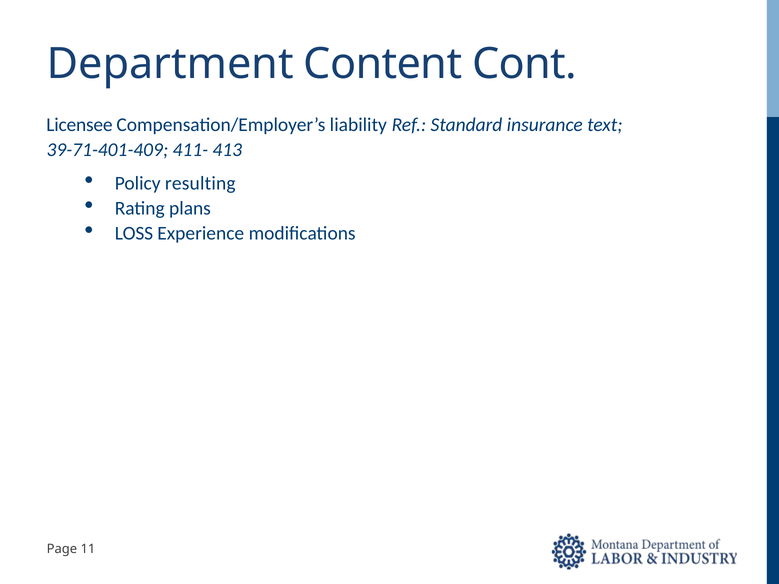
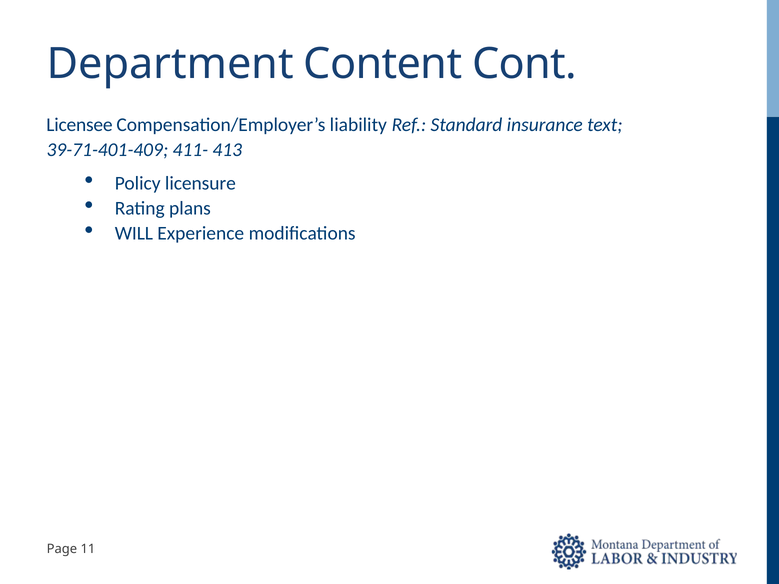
resulting: resulting -> licensure (200, 184)
LOSS: LOSS -> WILL (134, 234)
